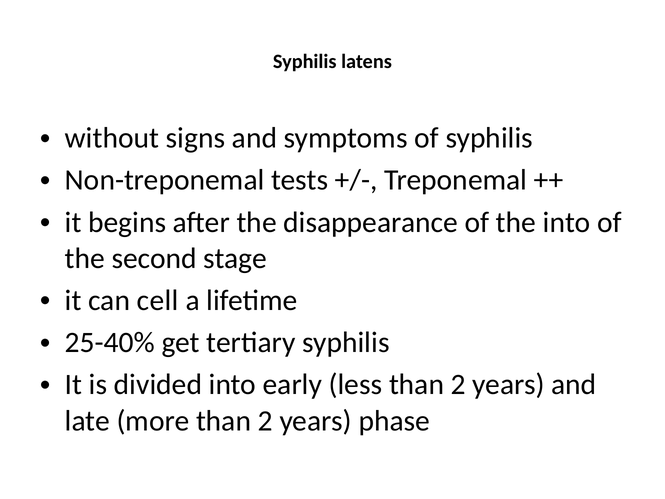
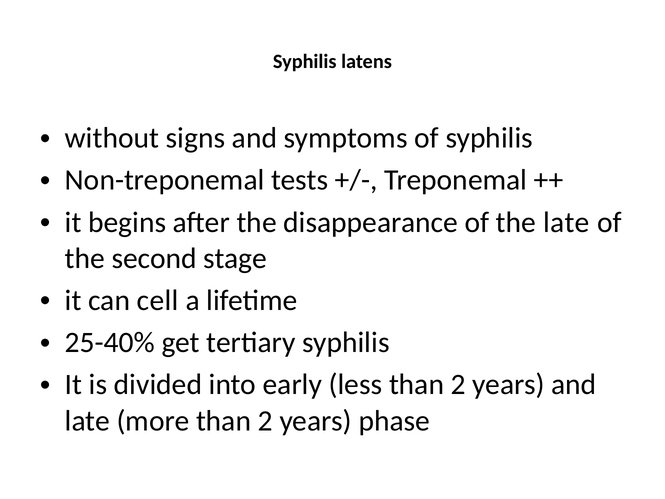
the into: into -> late (566, 222)
